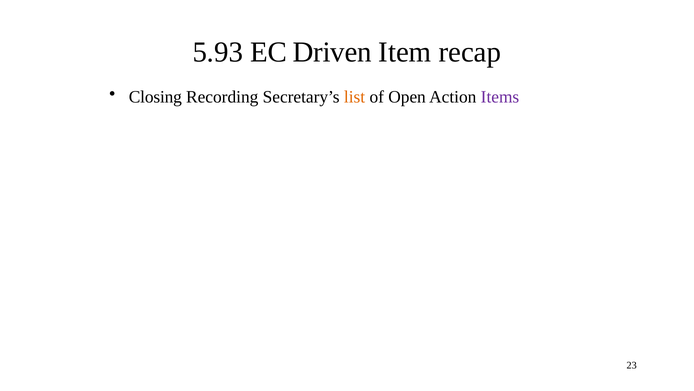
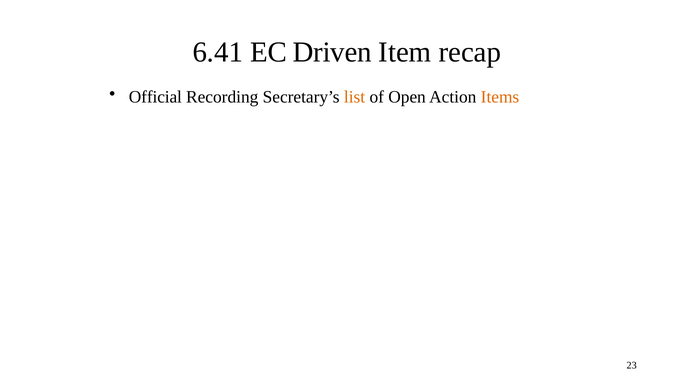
5.93: 5.93 -> 6.41 (218, 52)
Closing: Closing -> Official (155, 97)
Items colour: purple -> orange (500, 97)
